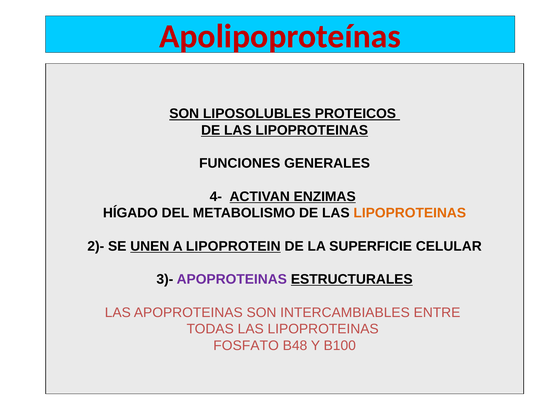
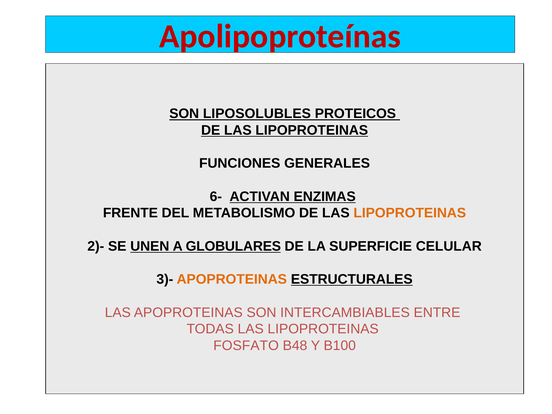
4-: 4- -> 6- (216, 197)
HÍGADO: HÍGADO -> FRENTE (130, 213)
LIPOPROTEIN: LIPOPROTEIN -> GLOBULARES (233, 246)
APOPROTEINAS colour: purple -> orange (232, 279)
